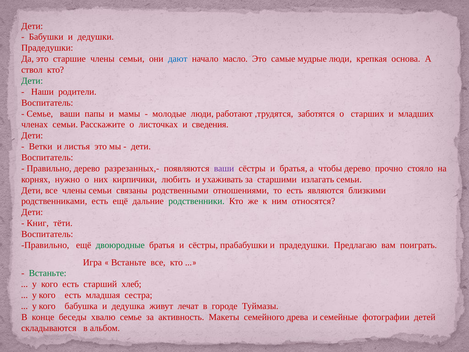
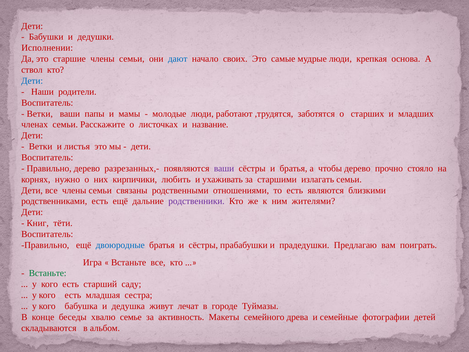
Прадедушки: Прадедушки -> Исполнении (47, 48)
масло: масло -> своих (235, 59)
Дети colour: green -> blue (32, 81)
Семье: Семье -> Ветки (40, 114)
сведения: сведения -> название (210, 125)
родственники colour: green -> purple (196, 201)
относятся: относятся -> жителями (313, 201)
двоюродные colour: green -> blue (120, 245)
хлеб: хлеб -> саду (131, 284)
